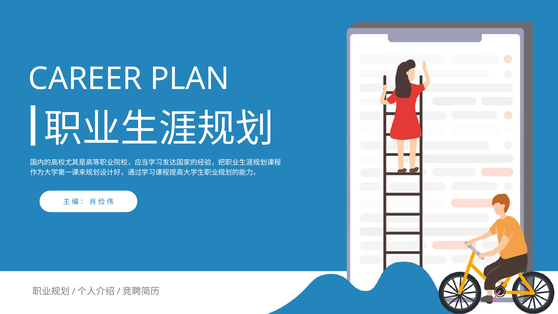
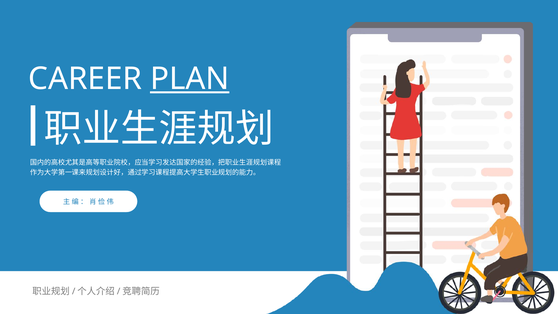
PLAN underline: none -> present (190, 79)
